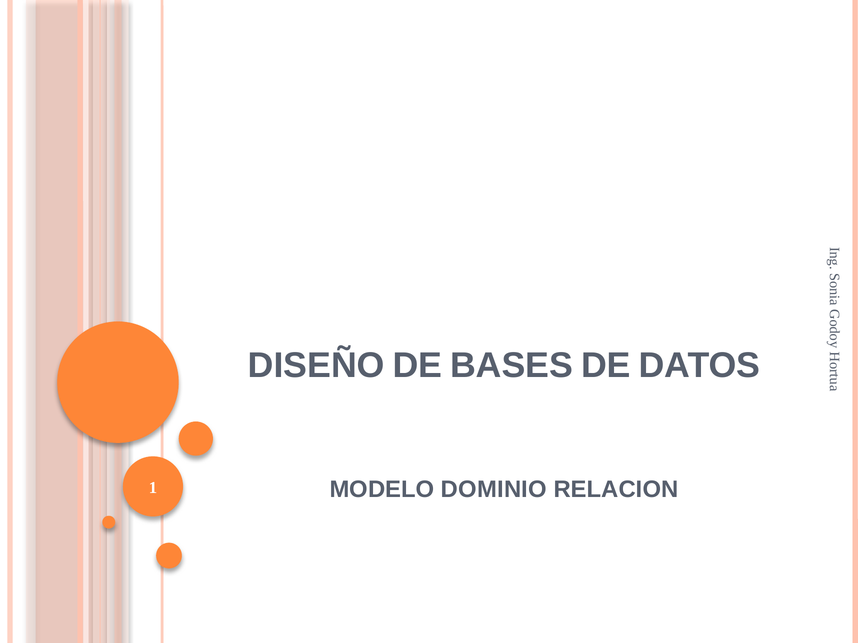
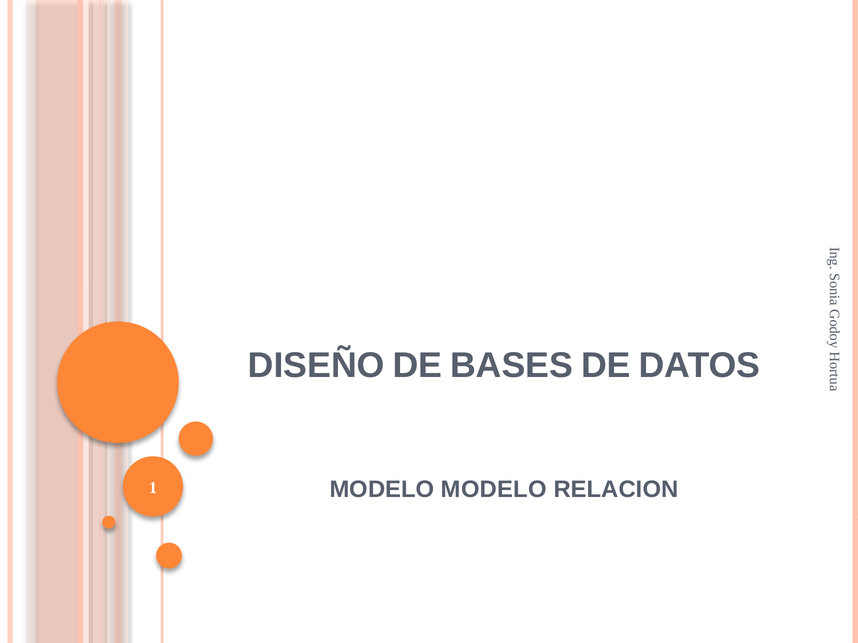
MODELO DOMINIO: DOMINIO -> MODELO (494, 490)
